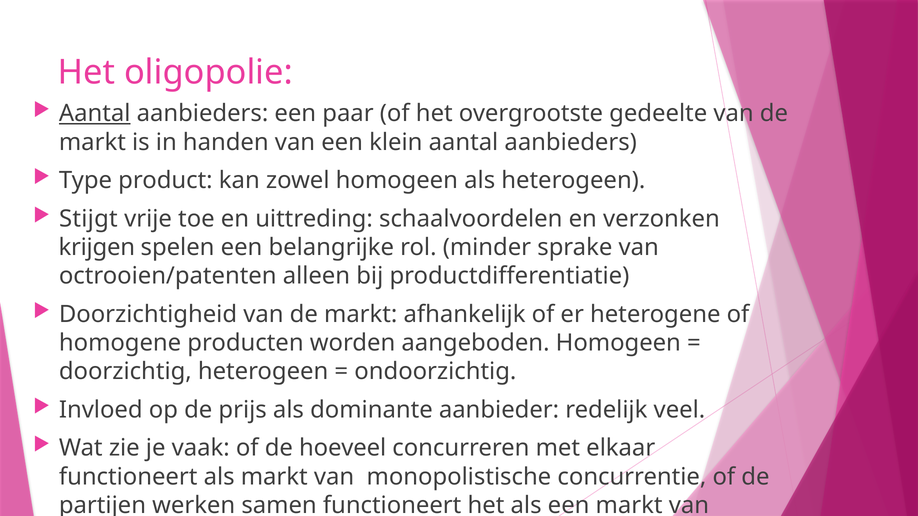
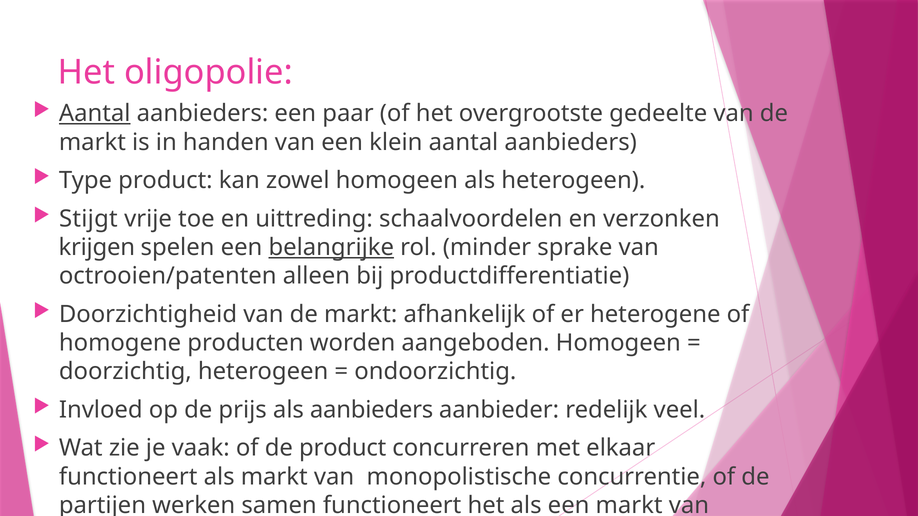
belangrijke underline: none -> present (331, 248)
als dominante: dominante -> aanbieders (372, 410)
de hoeveel: hoeveel -> product (343, 448)
